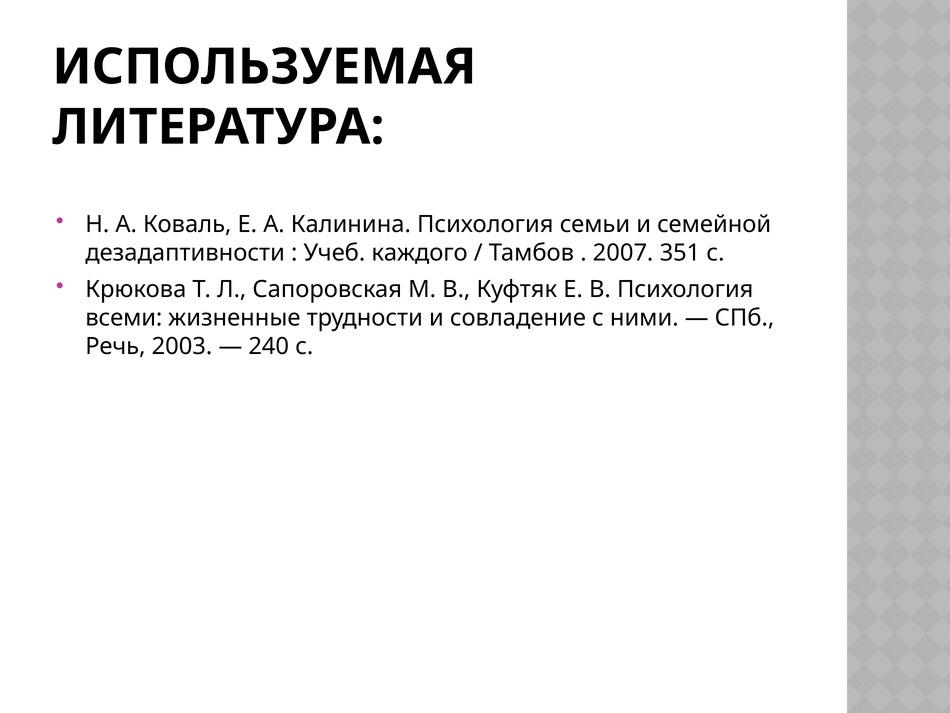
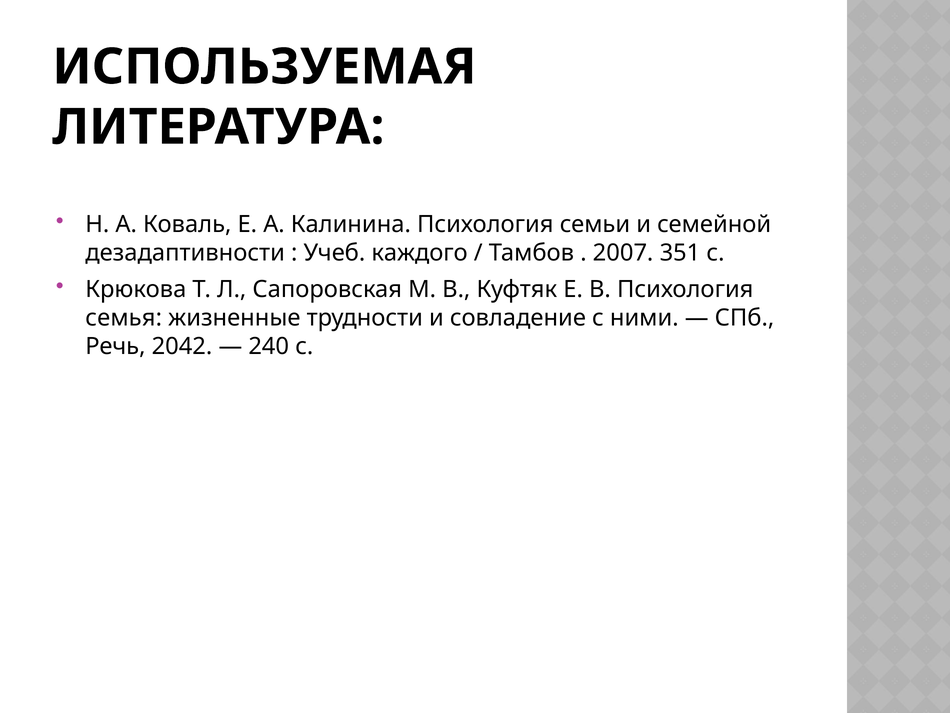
всеми: всеми -> семья (124, 318)
2003: 2003 -> 2042 (182, 346)
